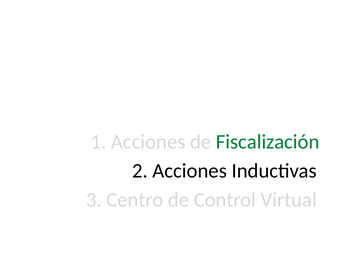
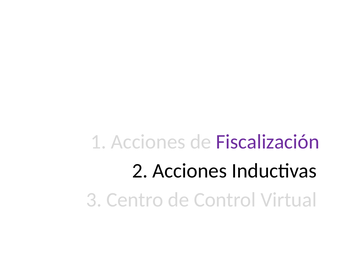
Fiscalización colour: green -> purple (268, 142)
